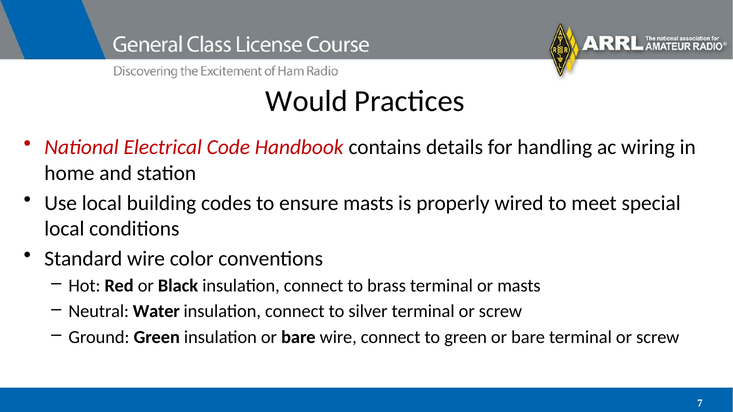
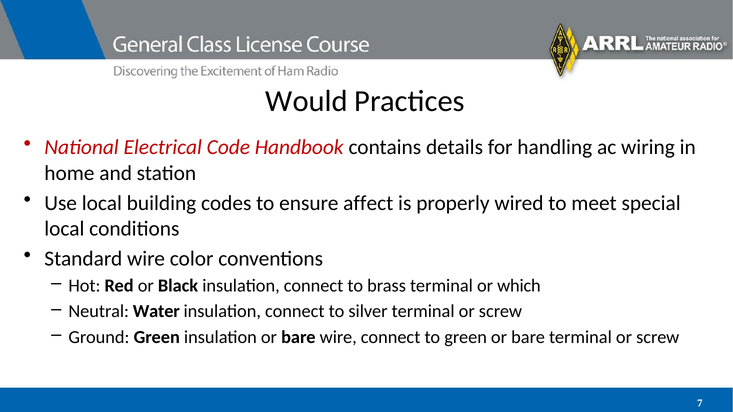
ensure masts: masts -> affect (368, 203)
or masts: masts -> which (519, 286)
